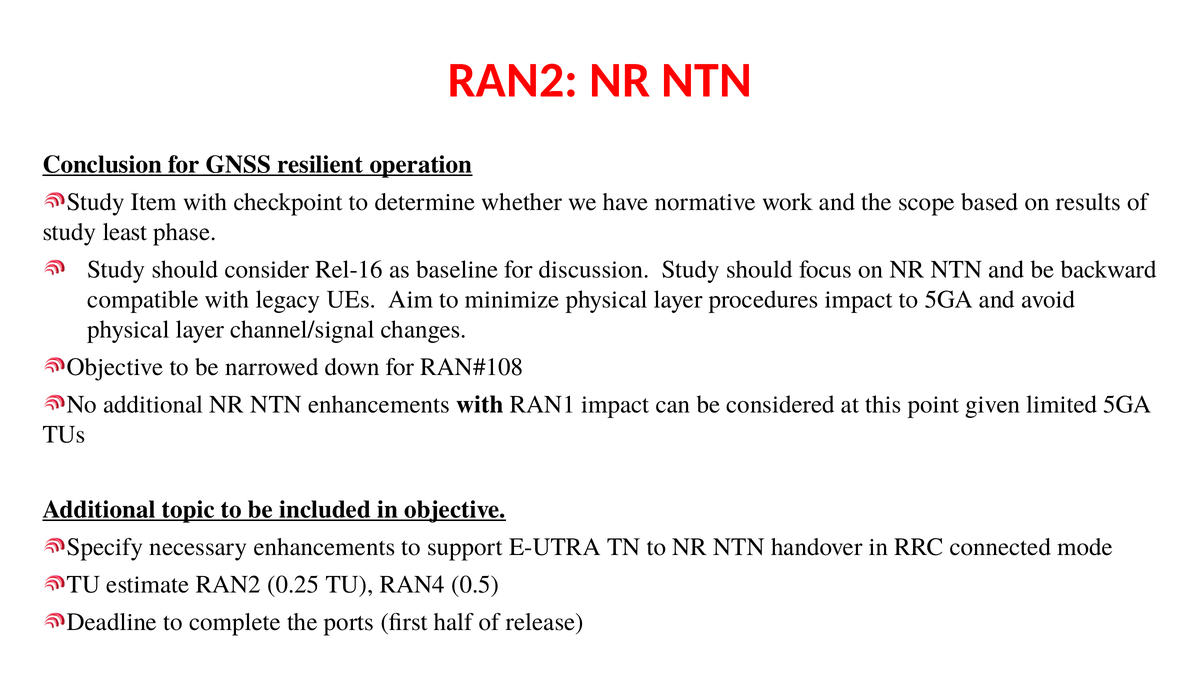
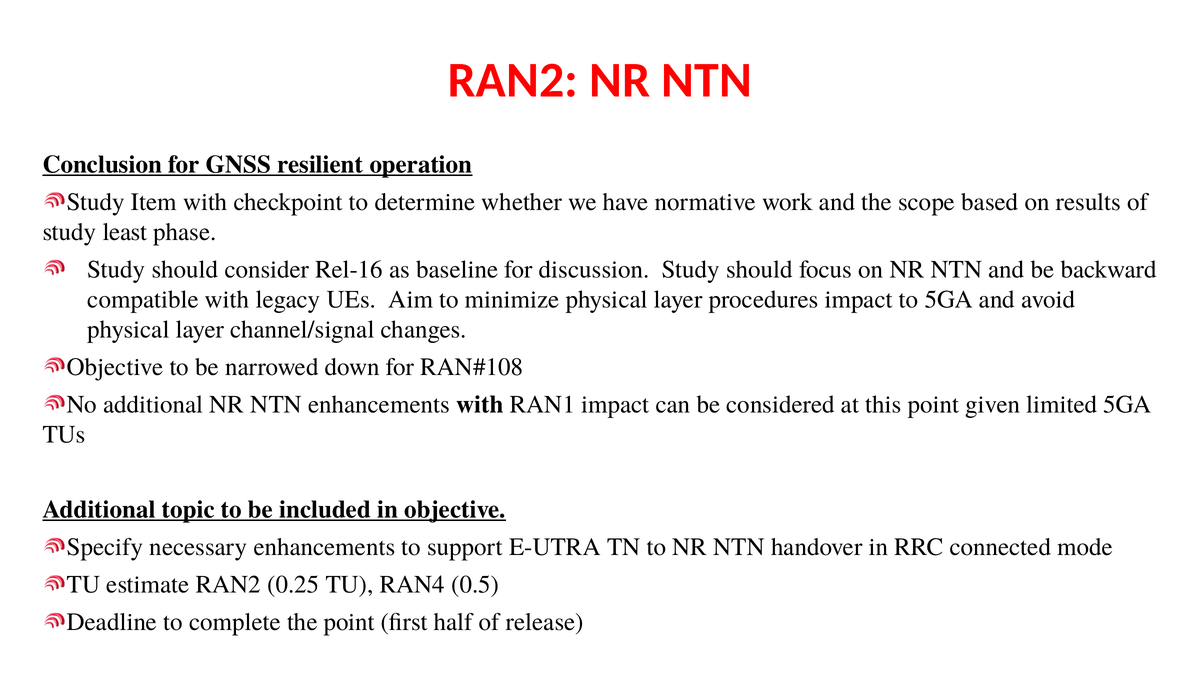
the ports: ports -> point (349, 622)
